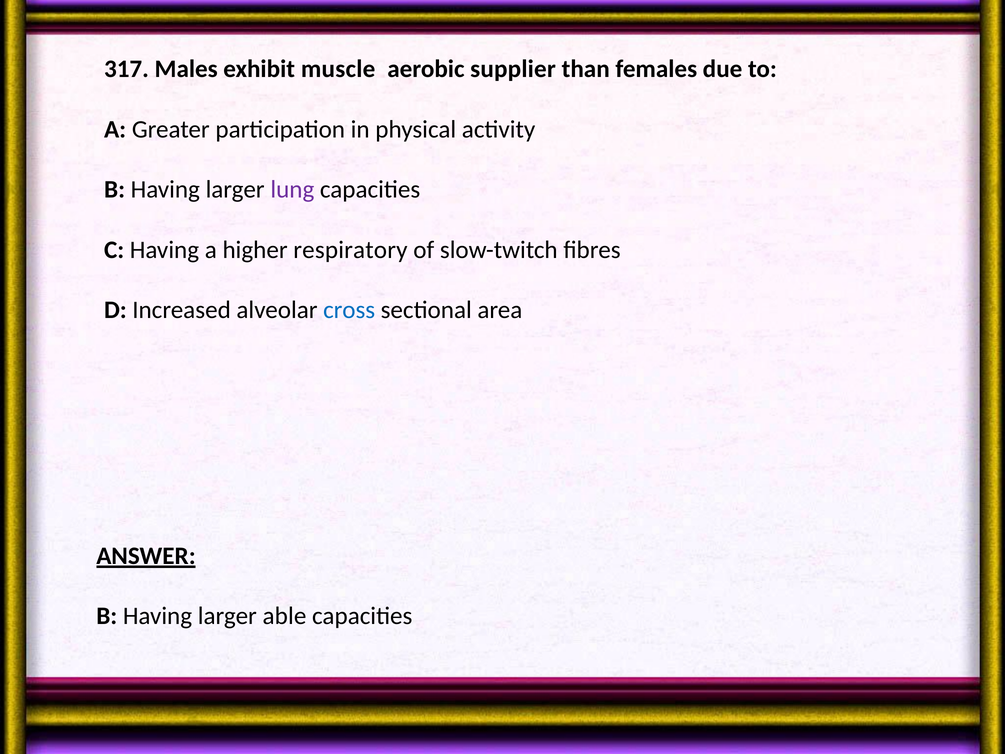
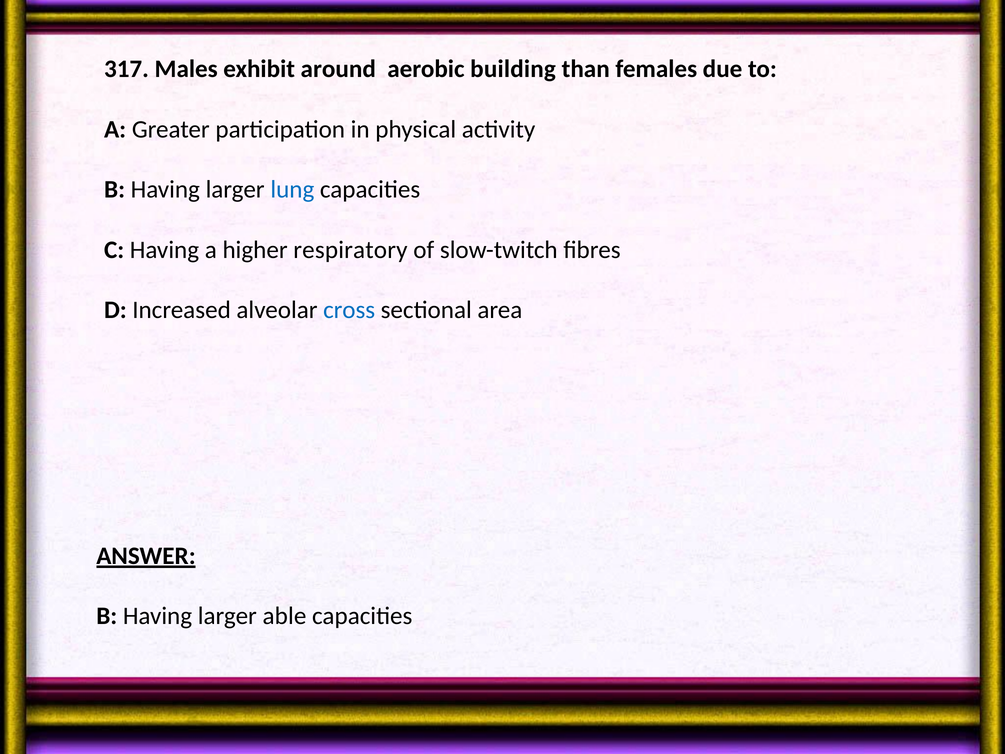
muscle: muscle -> around (338, 69)
supplier: supplier -> building (513, 69)
lung colour: purple -> blue (292, 189)
